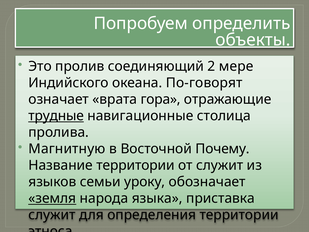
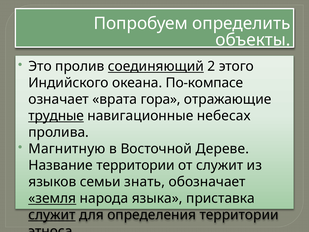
соединяющий underline: none -> present (156, 66)
мере: мере -> этого (236, 66)
По-говорят: По-говорят -> По-компасе (204, 83)
столица: столица -> небесах (224, 116)
Почему: Почему -> Дереве (222, 149)
уроку: уроку -> знать (145, 182)
служит underline: none -> present (52, 215)
